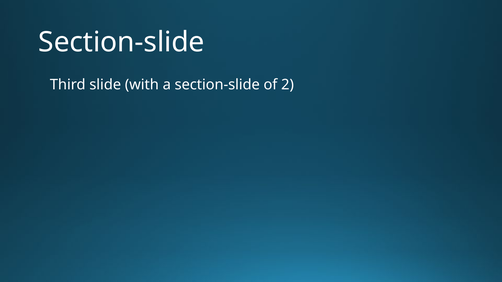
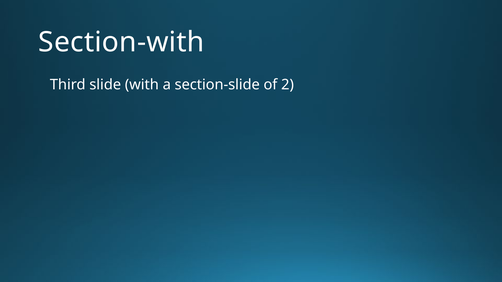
Section-slide: Section-slide -> Section-with (121, 42)
